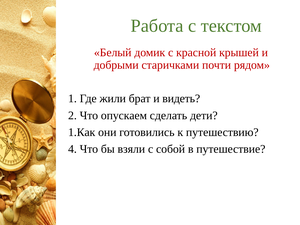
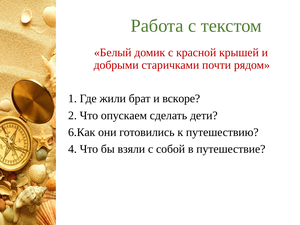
видеть: видеть -> вскоре (181, 99)
1.Как: 1.Как -> 6.Как (82, 132)
